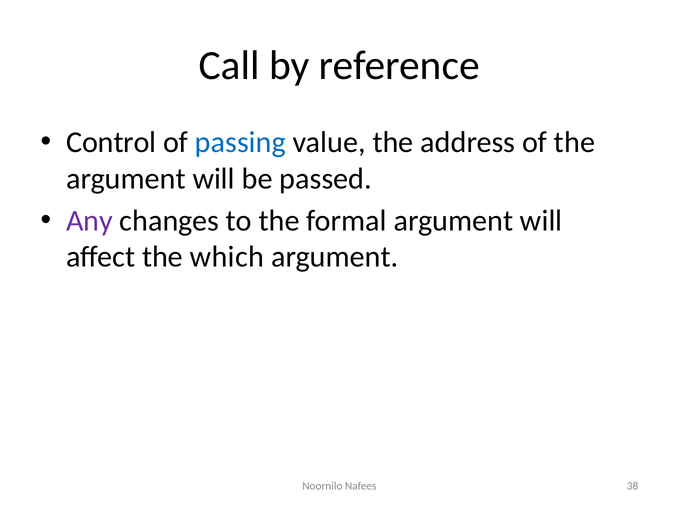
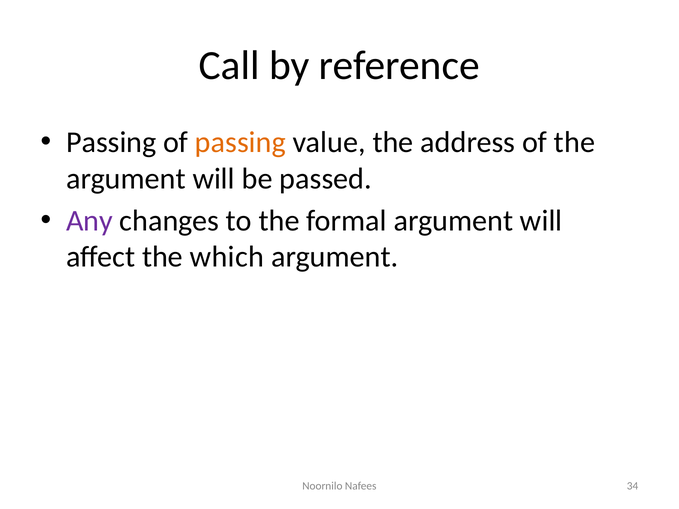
Control: Control -> Passing (111, 142)
passing colour: blue -> orange (240, 142)
38: 38 -> 34 (633, 486)
